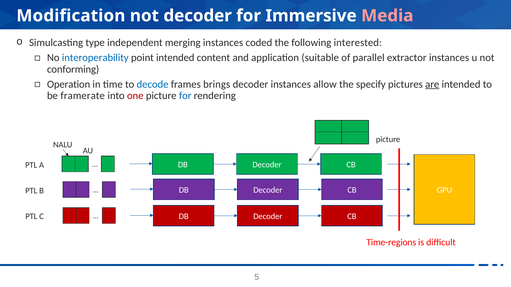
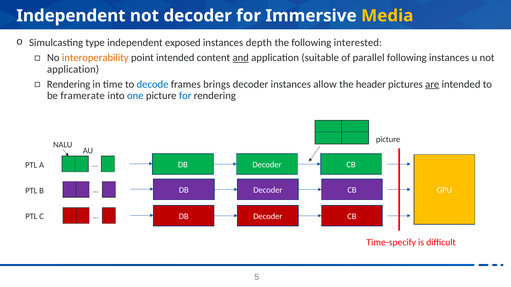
Modification: Modification -> Independent (71, 16)
Media colour: pink -> yellow (387, 16)
merging: merging -> exposed (183, 43)
coded: coded -> depth (259, 43)
interoperability colour: blue -> orange (95, 58)
and underline: none -> present (241, 58)
parallel extractor: extractor -> following (407, 58)
conforming: conforming -> application (73, 69)
Operation: Operation -> Rendering (69, 84)
specify: specify -> header (371, 84)
one colour: red -> blue (135, 96)
Time-regions: Time-regions -> Time-specify (391, 243)
